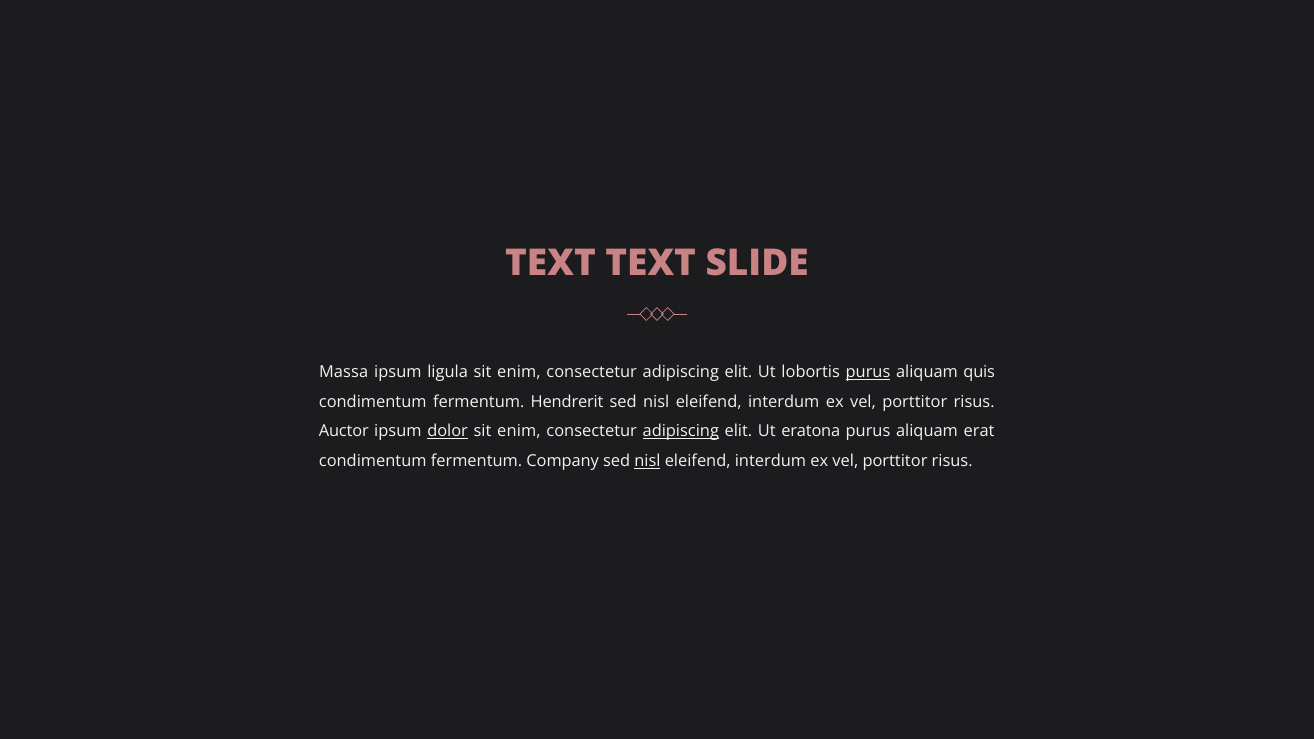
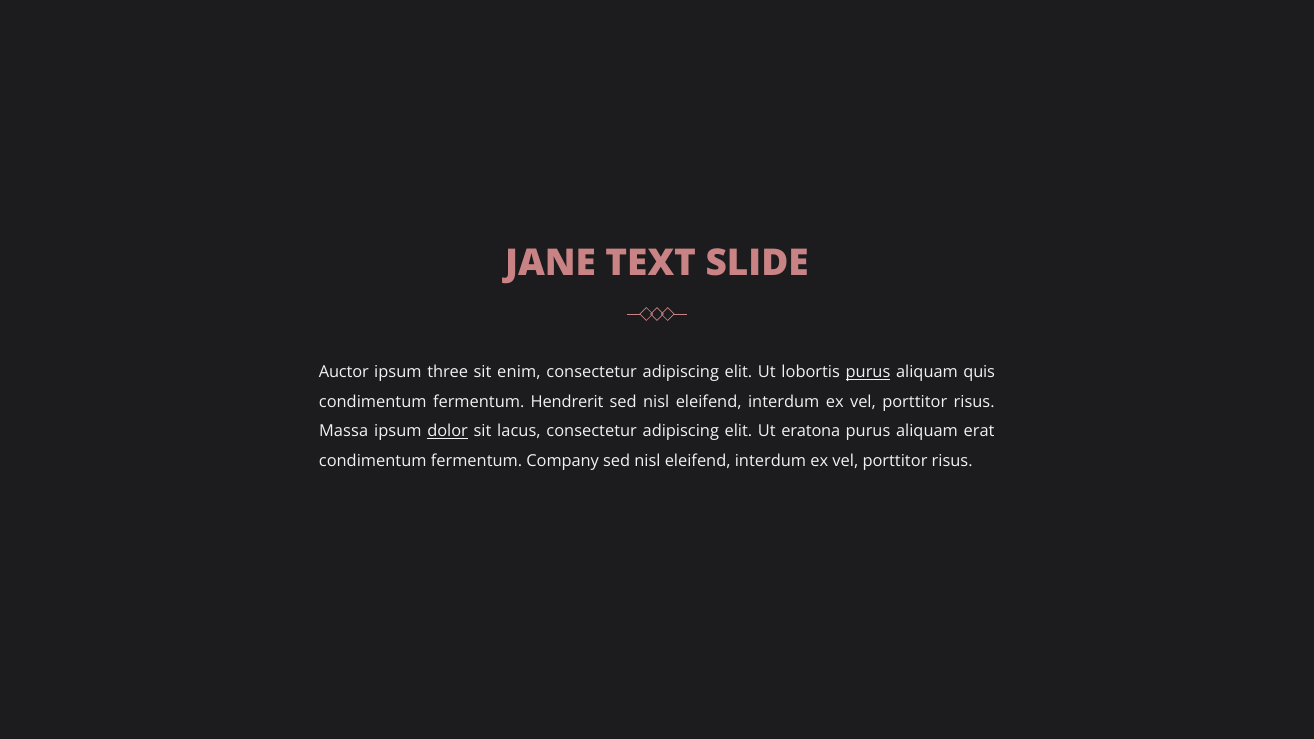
TEXT: TEXT -> JANE (551, 263)
Massa: Massa -> Auctor (344, 372)
ligula: ligula -> three (448, 372)
Auctor: Auctor -> Massa (344, 431)
enim: enim -> lacus (519, 431)
adipiscing underline: present -> none (681, 431)
nisl underline: present -> none (647, 461)
